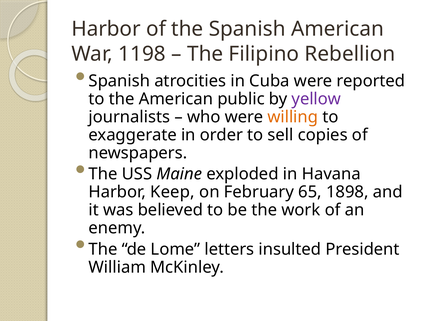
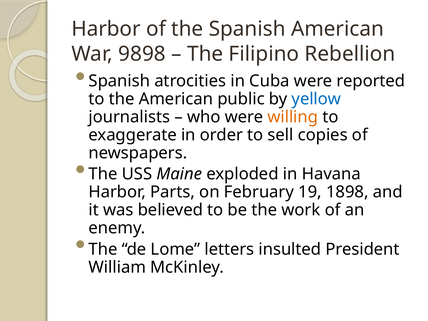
1198: 1198 -> 9898 (142, 54)
yellow colour: purple -> blue (316, 99)
Keep: Keep -> Parts (173, 192)
65: 65 -> 19 (310, 192)
